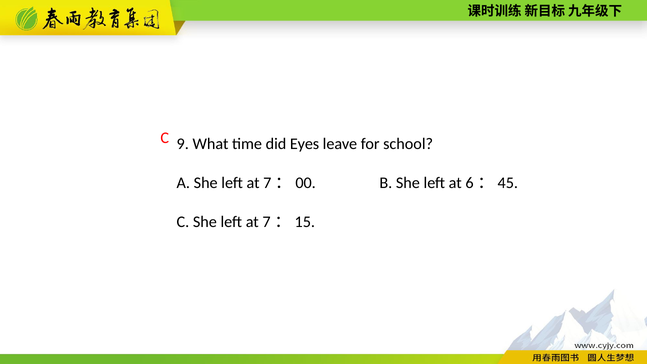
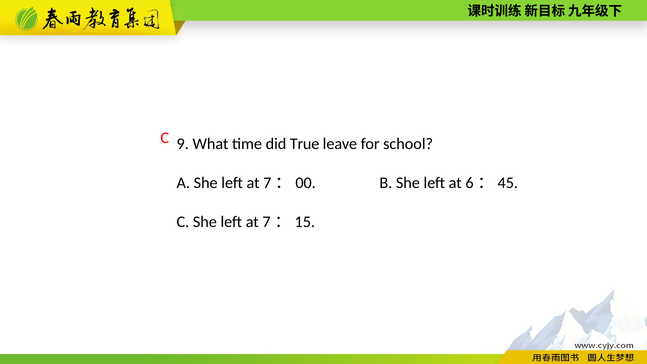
Eyes: Eyes -> True (305, 144)
